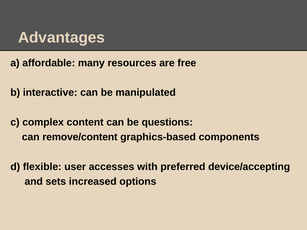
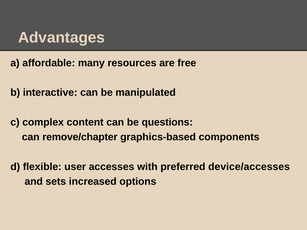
remove/content: remove/content -> remove/chapter (80, 137)
device/accepting: device/accepting -> device/accesses (249, 167)
